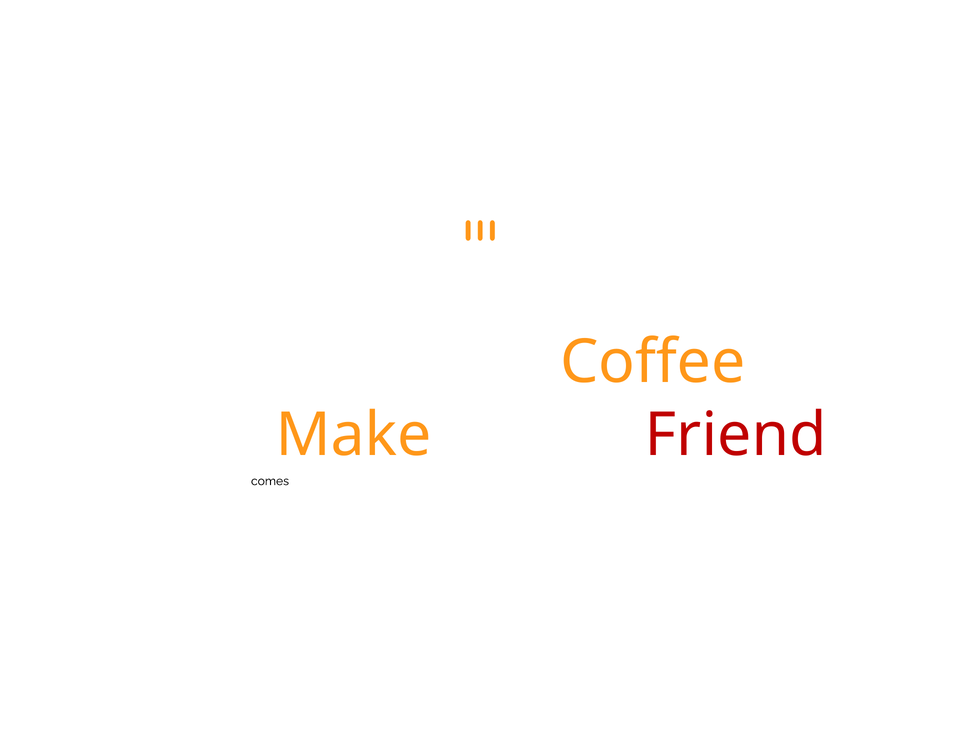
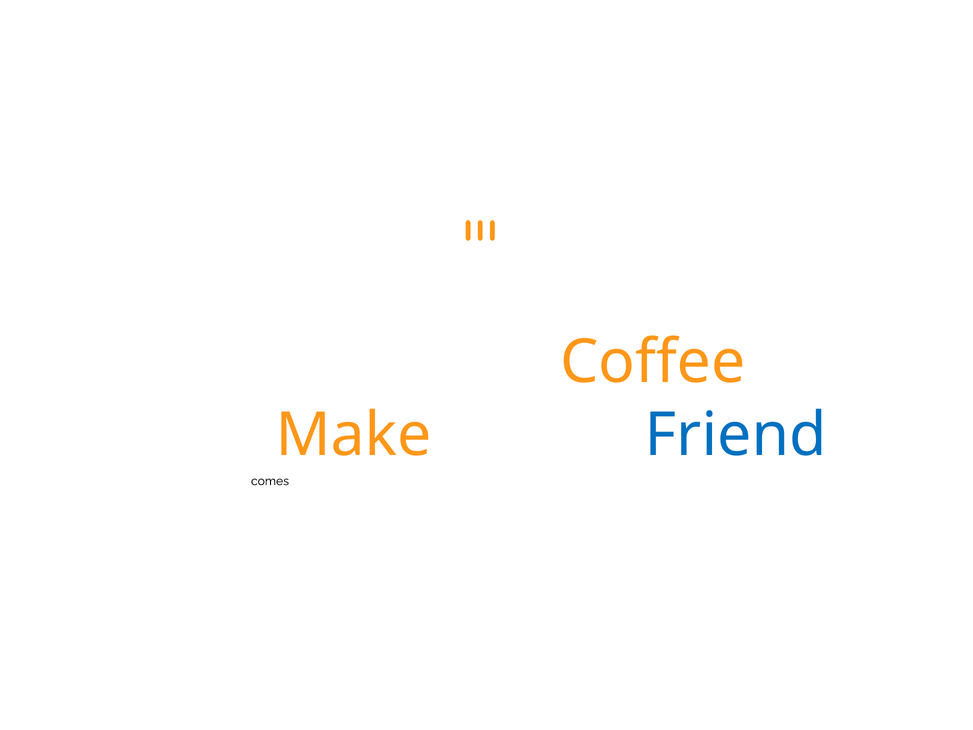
Friend colour: red -> blue (736, 435)
